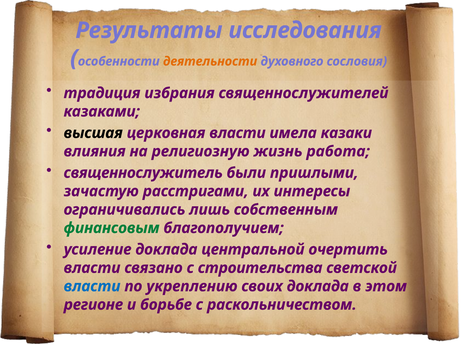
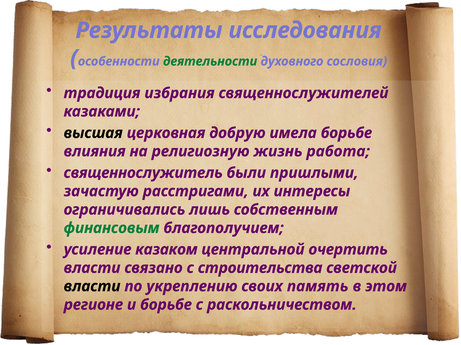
деятельности colour: orange -> green (210, 61)
церковная власти: власти -> добрую (237, 133)
имела казаки: казаки -> борьбе (346, 133)
усиление доклада: доклада -> казаком (166, 250)
власти colour: blue -> black (92, 287)
своих доклада: доклада -> память (318, 287)
